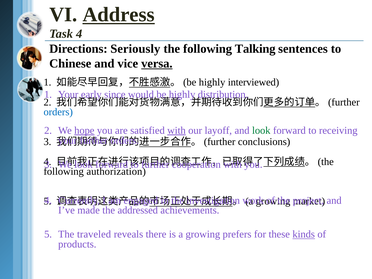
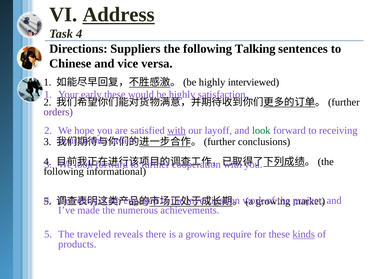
Seriously: Seriously -> Suppliers (135, 49)
versa underline: present -> none (157, 64)
early since: since -> these (115, 95)
distribution: distribution -> satisfaction (223, 95)
orders colour: blue -> purple (58, 112)
hope underline: present -> none (84, 130)
authorization: authorization -> informational (116, 172)
addressed: addressed -> numerous (138, 210)
prefers: prefers -> require (237, 234)
